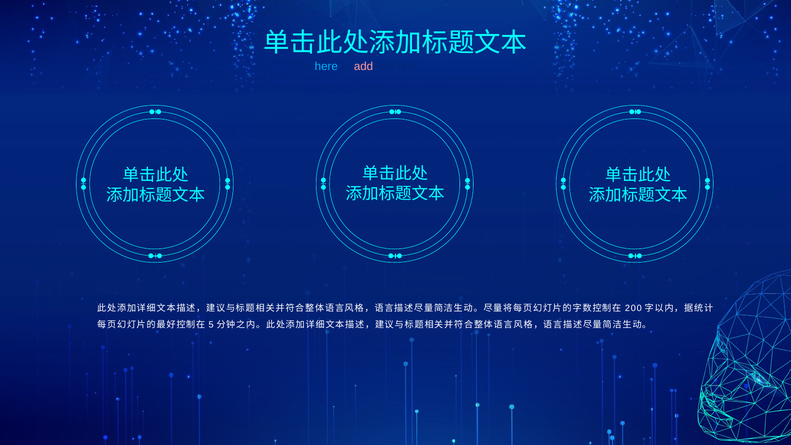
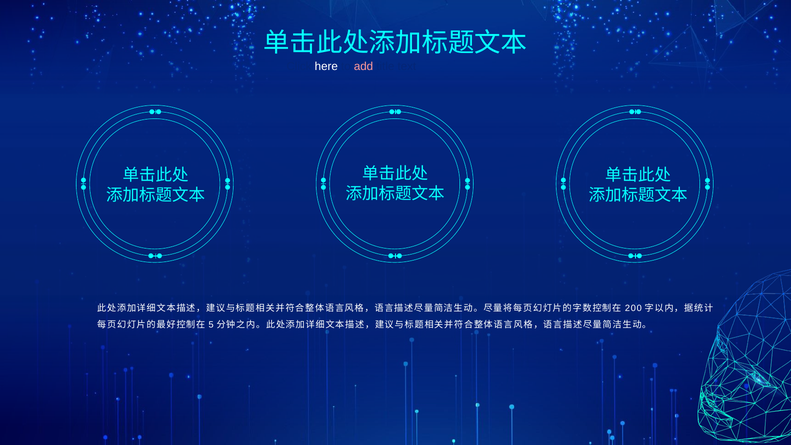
here colour: light blue -> white (326, 67)
